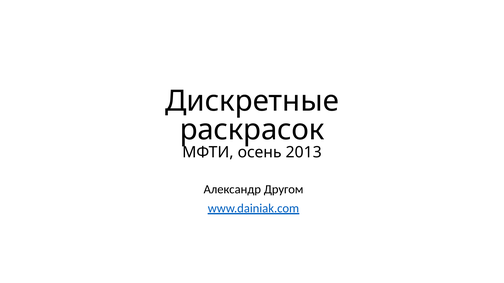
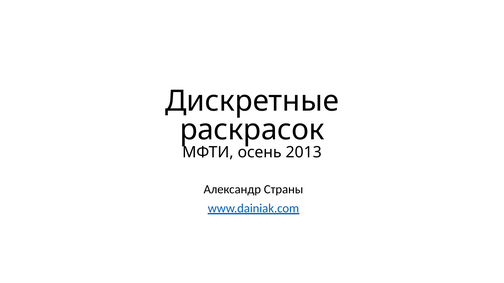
Другом: Другом -> Страны (284, 190)
